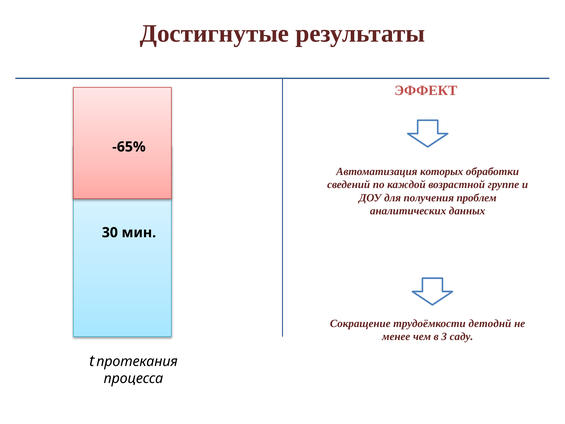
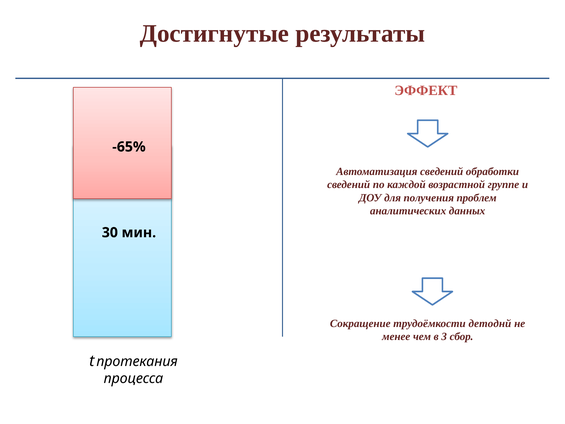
Автоматизация которых: которых -> сведений (442, 171)
саду: саду -> сбор (462, 336)
